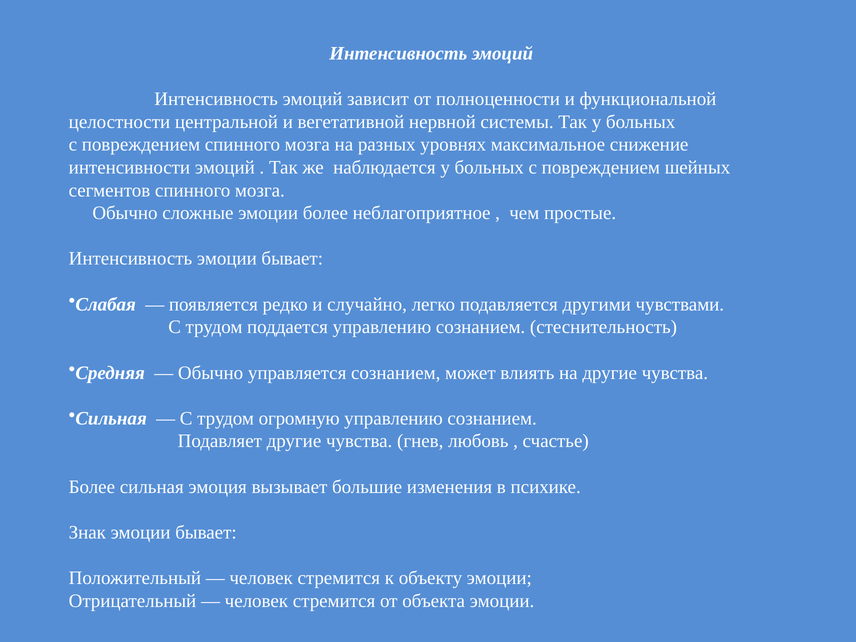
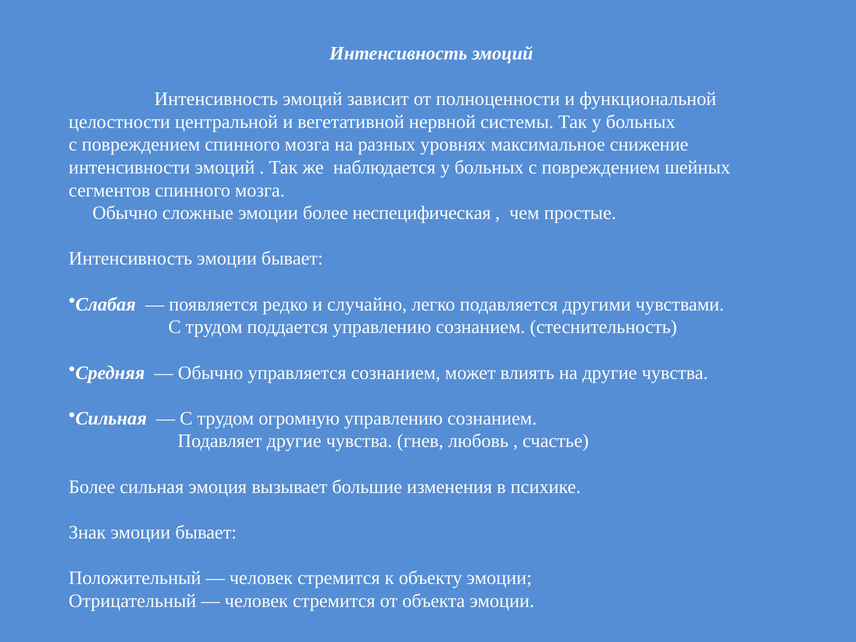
неблагоприятное: неблагоприятное -> неспецифическая (422, 213)
